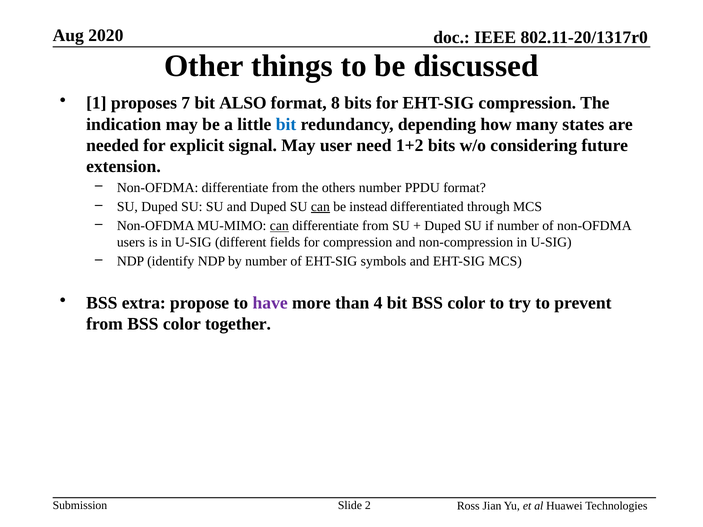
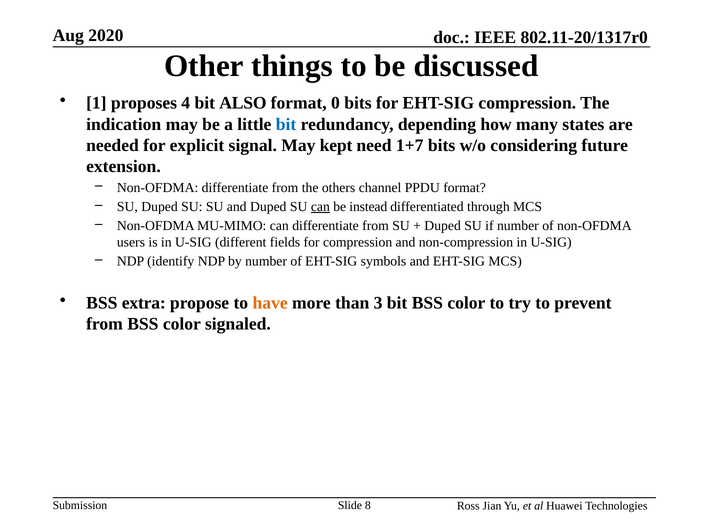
7: 7 -> 4 (186, 103)
8: 8 -> 0 (335, 103)
user: user -> kept (336, 145)
1+2: 1+2 -> 1+7 (410, 145)
others number: number -> channel (380, 188)
can underline: present -> none (279, 226)
have colour: purple -> orange (270, 303)
4: 4 -> 3 (378, 303)
together: together -> signaled (238, 324)
2: 2 -> 8 (368, 506)
